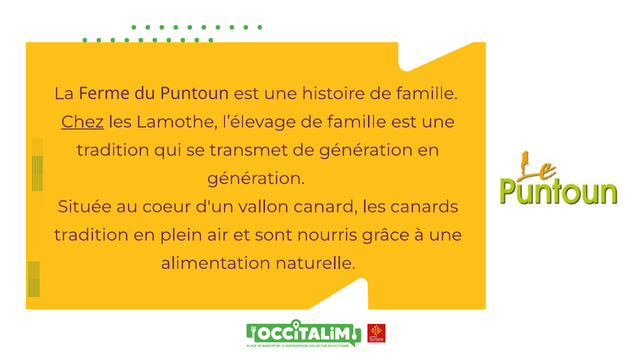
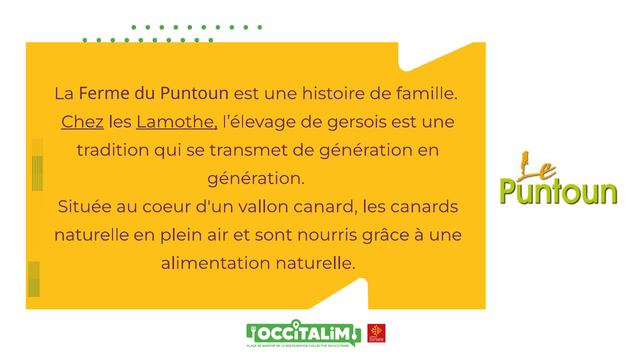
Lamothe underline: none -> present (177, 122)
l’élevage de famille: famille -> gersois (357, 122)
tradition: tradition -> naturelle (92, 235)
